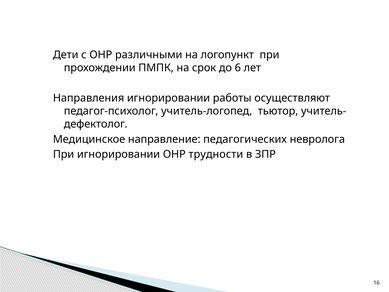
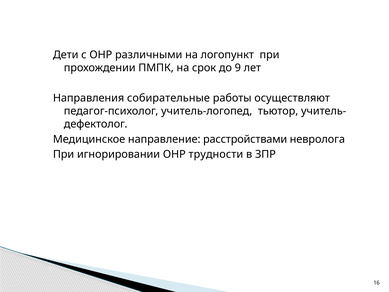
6: 6 -> 9 (238, 68)
Направления игнорировании: игнорировании -> собирательные (168, 98)
педагогических: педагогических -> расстройствами (245, 139)
